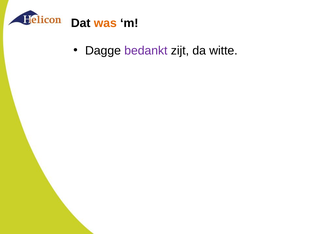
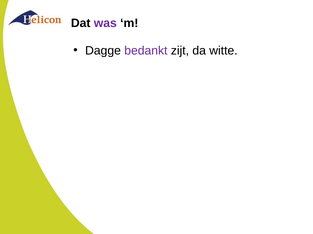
was colour: orange -> purple (105, 23)
